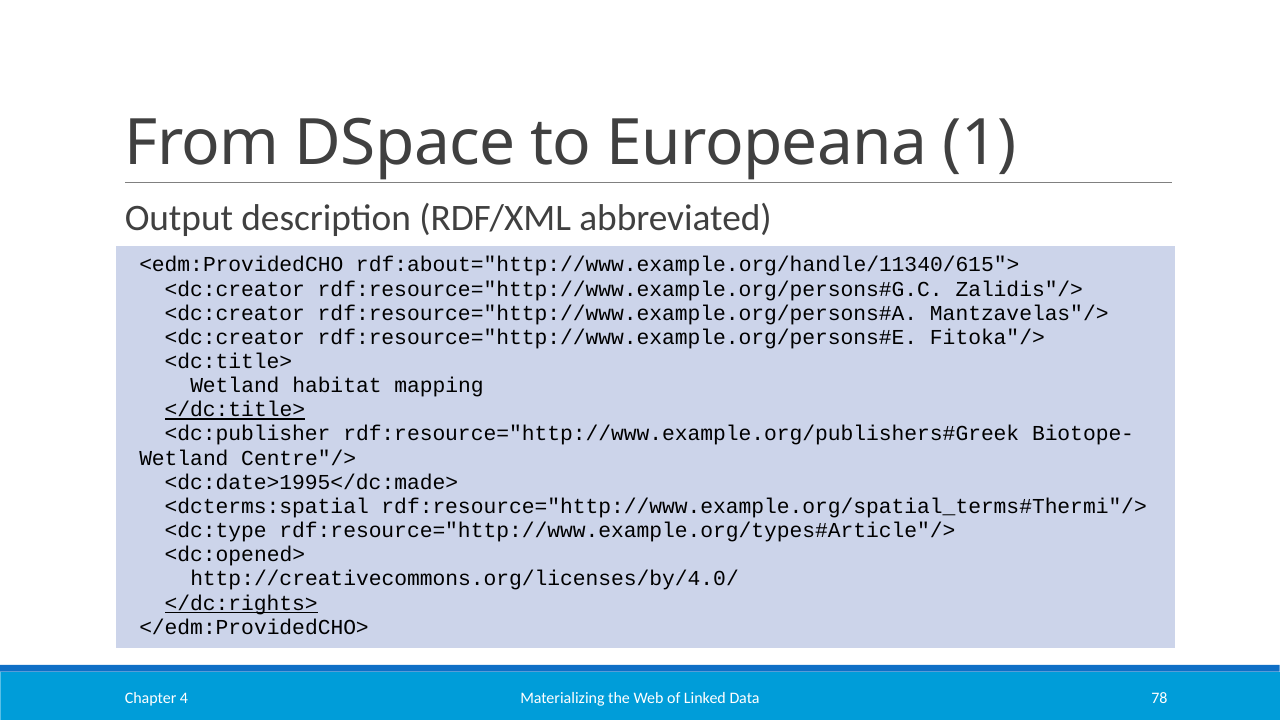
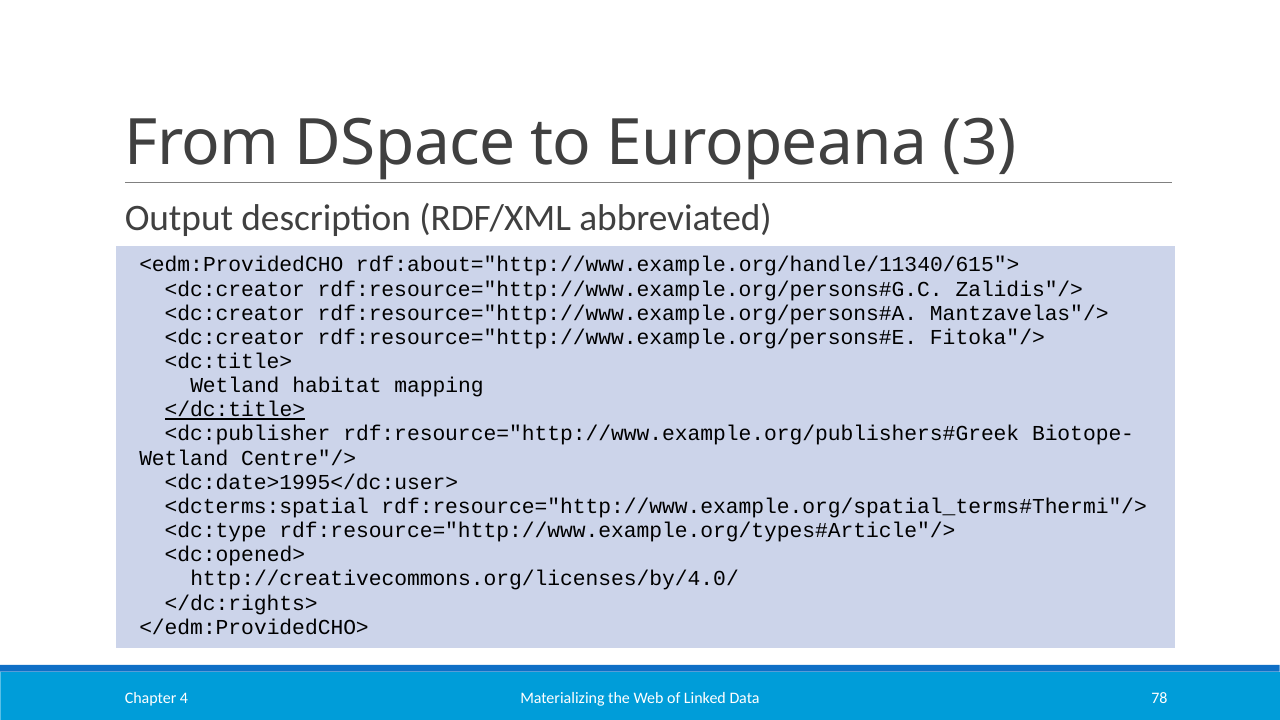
1: 1 -> 3 (980, 143)
<dc:date>1995</dc:made>: <dc:date>1995</dc:made> -> <dc:date>1995</dc:user> (311, 482)
</dc:rights> underline: present -> none (241, 603)
